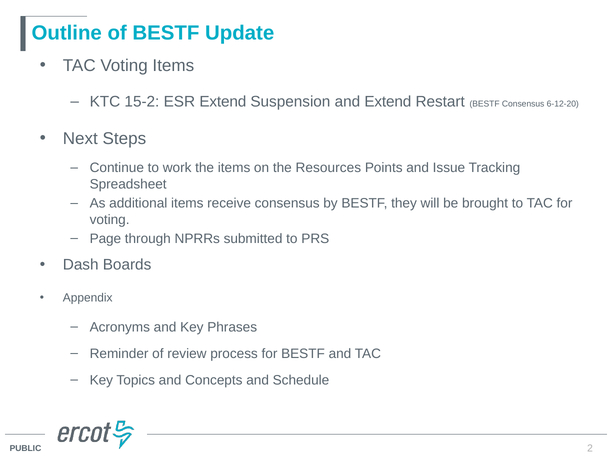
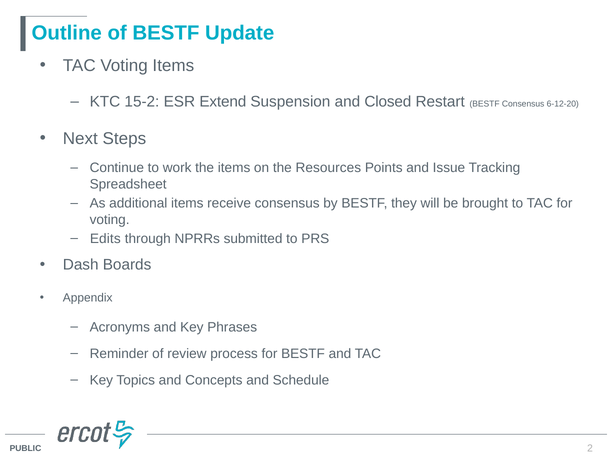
and Extend: Extend -> Closed (388, 102)
Page: Page -> Edits (105, 239)
